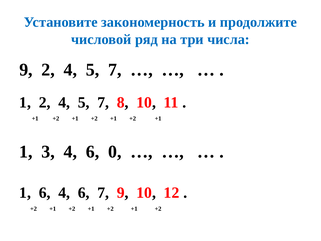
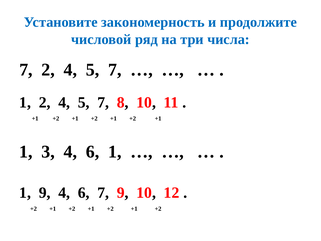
9: 9 -> 7 (26, 70)
6 0: 0 -> 1 (115, 151)
1 6: 6 -> 9 (45, 193)
